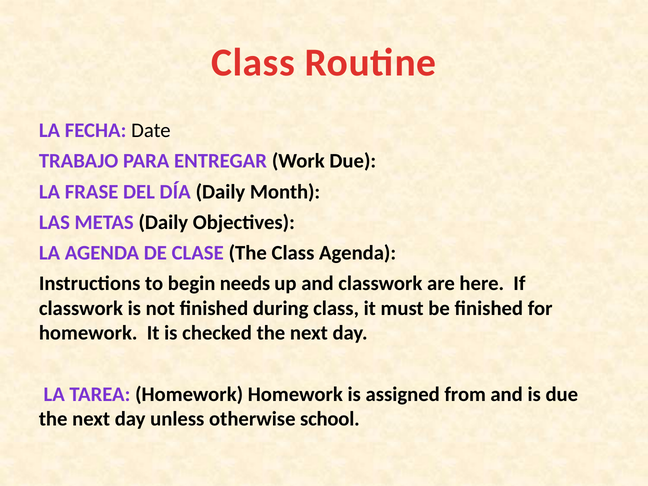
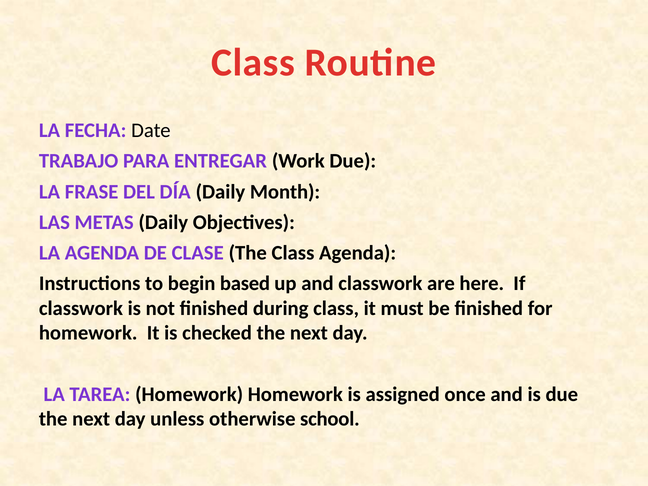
needs: needs -> based (245, 283)
from: from -> once (465, 394)
